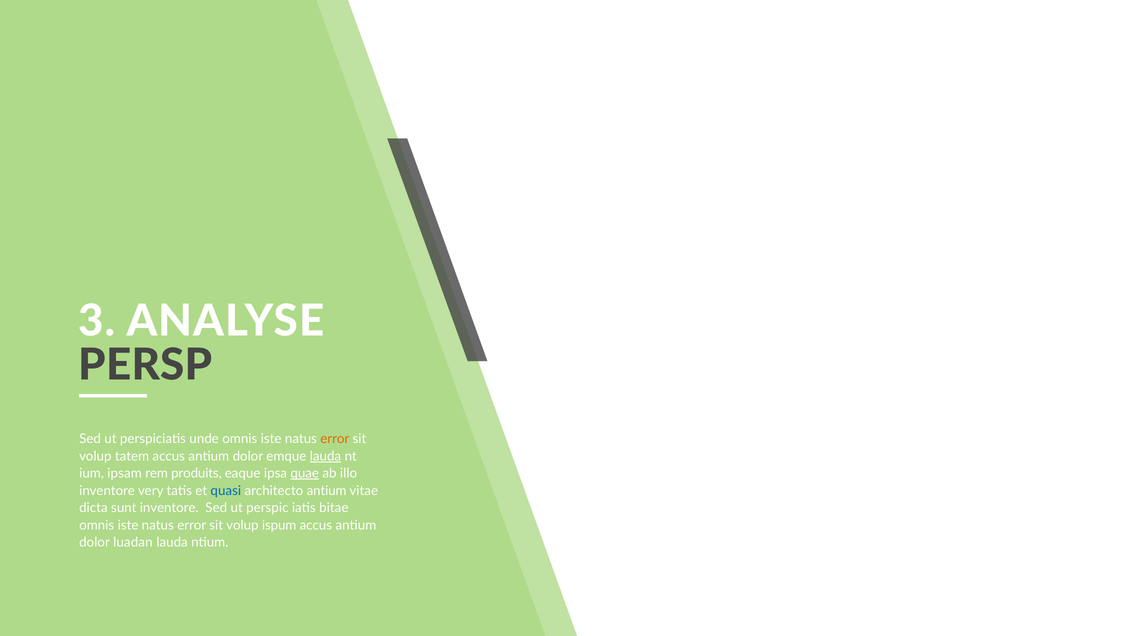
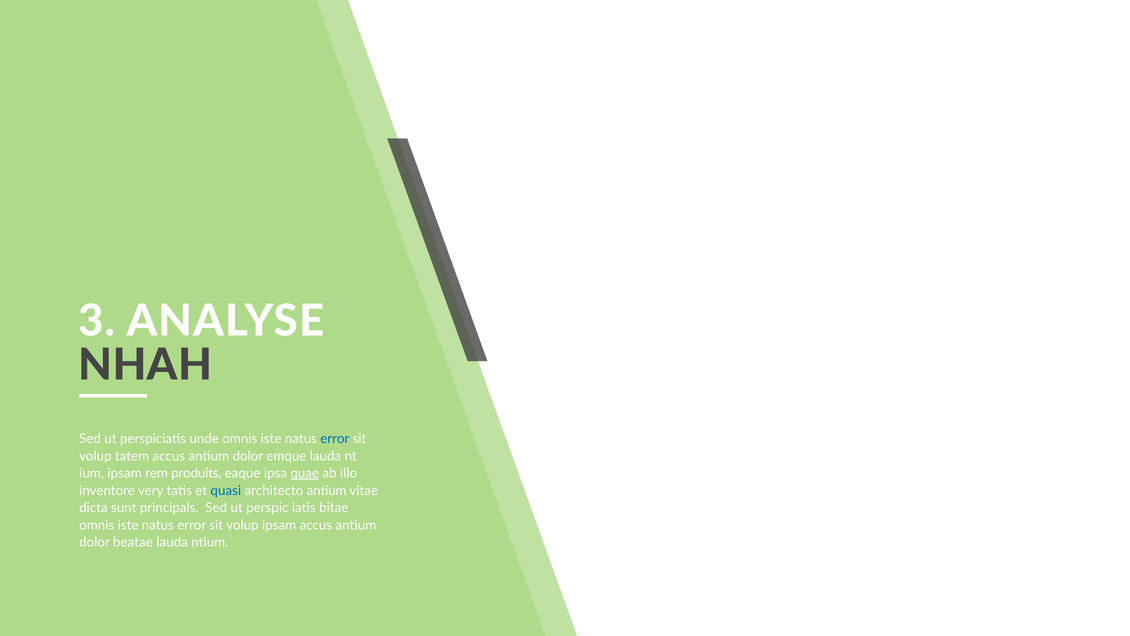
PERSP: PERSP -> NHAH (145, 365)
error colour: orange -> blue (335, 439)
lauda underline: present -> none (325, 456)
sunt inventore: inventore -> principals (169, 508)
volup ispum: ispum -> ipsam (279, 525)
luadan: luadan -> beatae (133, 542)
